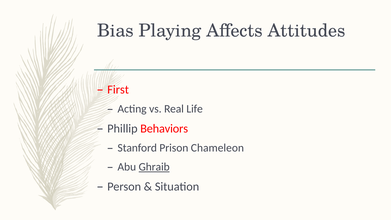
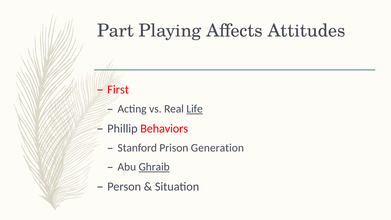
Bias: Bias -> Part (115, 31)
Life underline: none -> present (195, 109)
Chameleon: Chameleon -> Generation (217, 148)
